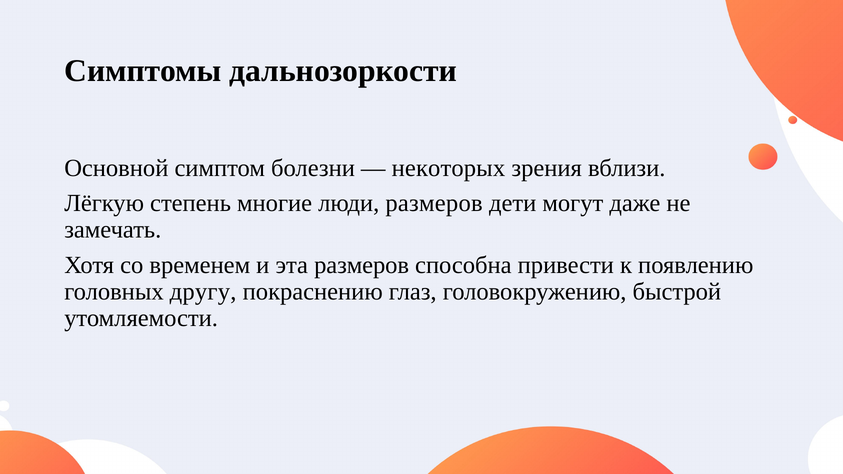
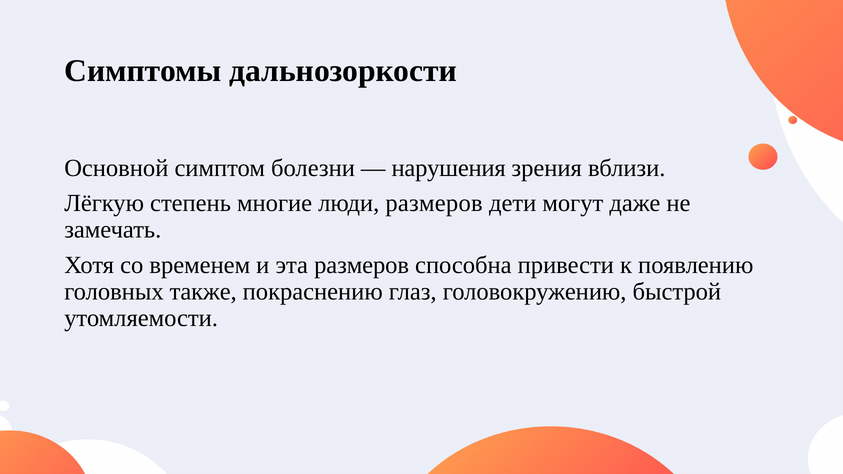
некоторых: некоторых -> нарушения (449, 168)
другу: другу -> также (203, 292)
